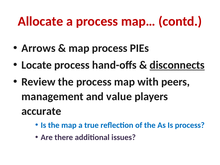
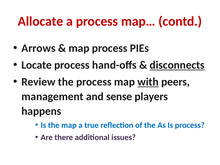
with underline: none -> present (148, 82)
value: value -> sense (119, 97)
accurate: accurate -> happens (41, 111)
